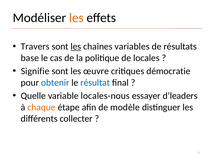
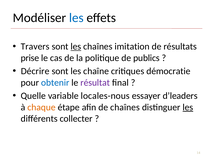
les colour: orange -> blue (76, 18)
variables: variables -> imitation (132, 46)
base: base -> prise (30, 58)
locales: locales -> publics (146, 58)
Signifie: Signifie -> Décrire (35, 71)
œuvre: œuvre -> chaîne (96, 71)
résultat colour: blue -> purple (95, 82)
de modèle: modèle -> chaînes (125, 107)
les underline: none -> present (188, 107)
